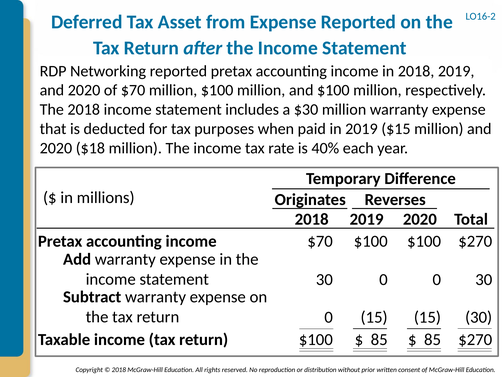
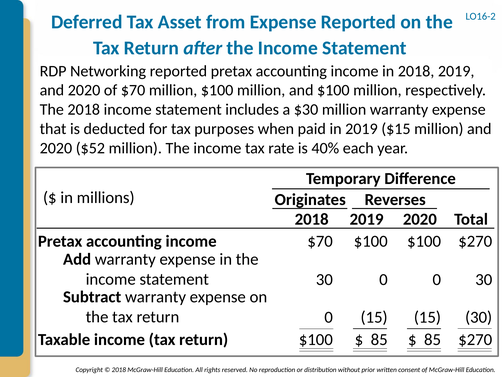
$18: $18 -> $52 (90, 148)
